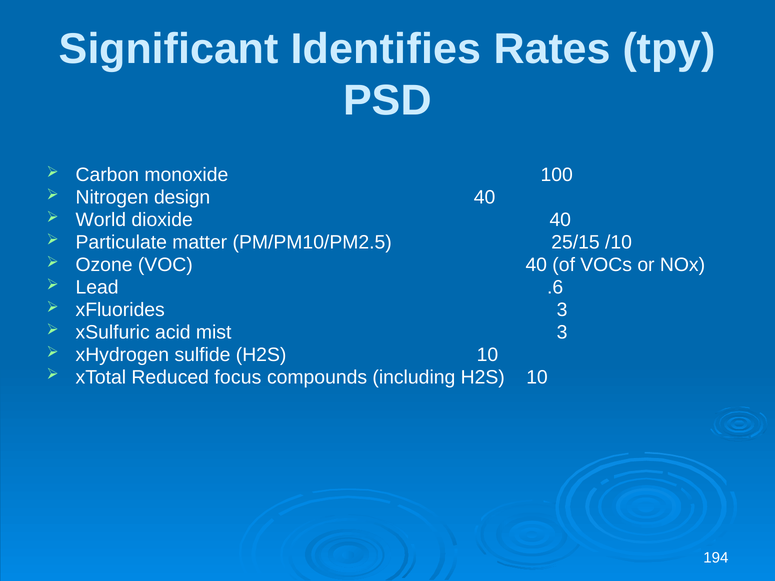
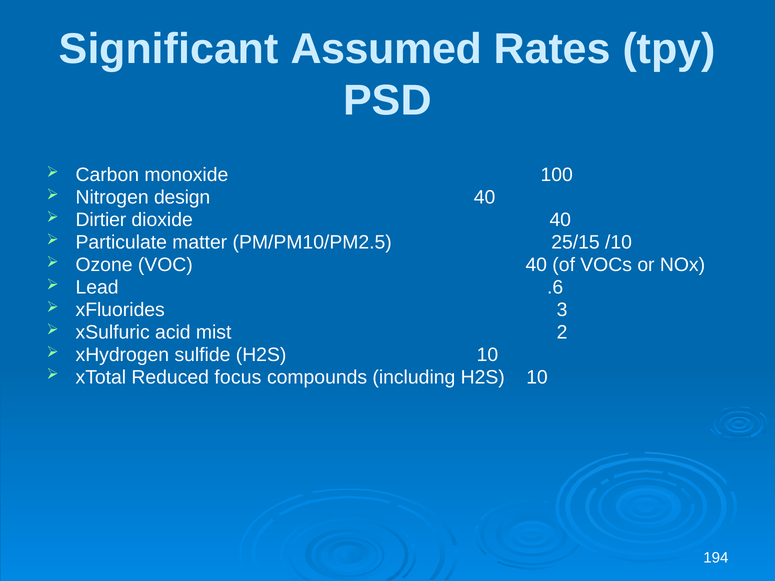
Identifies: Identifies -> Assumed (386, 49)
World: World -> Dirtier (101, 220)
mist 3: 3 -> 2 (562, 333)
